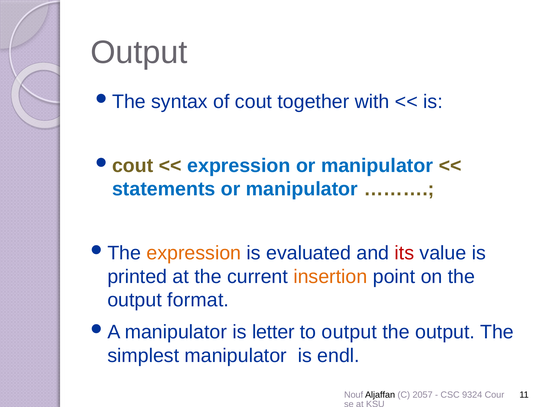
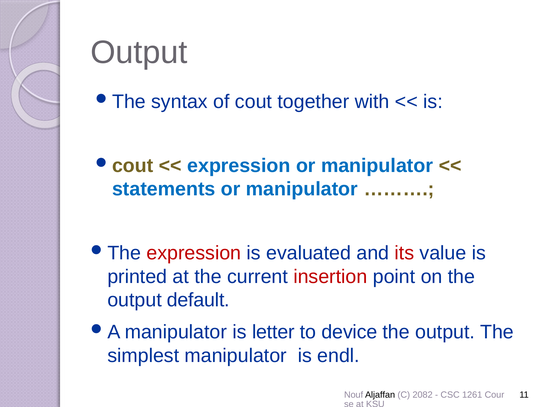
expression colour: orange -> red (194, 253)
insertion colour: orange -> red (330, 276)
format: format -> default (198, 300)
to output: output -> device (349, 332)
2057: 2057 -> 2082 (423, 394)
9324: 9324 -> 1261 (472, 394)
